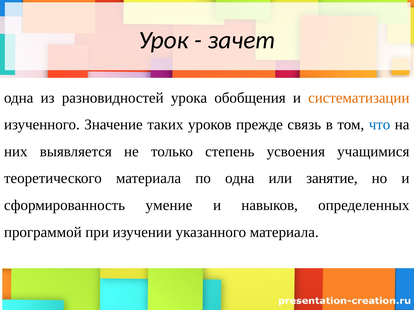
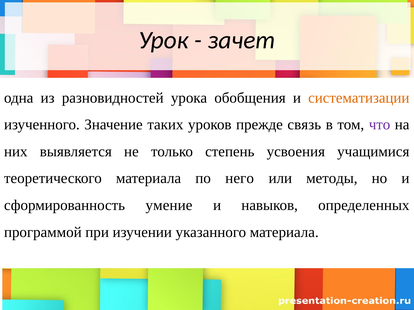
что colour: blue -> purple (380, 125)
по одна: одна -> него (240, 179)
занятие: занятие -> методы (332, 179)
